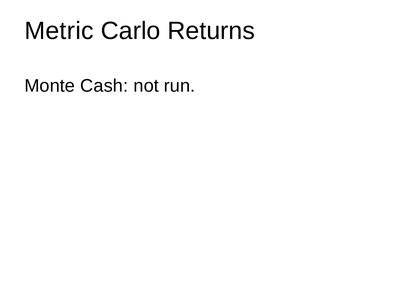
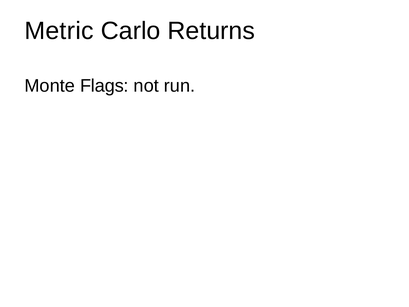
Cash: Cash -> Flags (104, 86)
